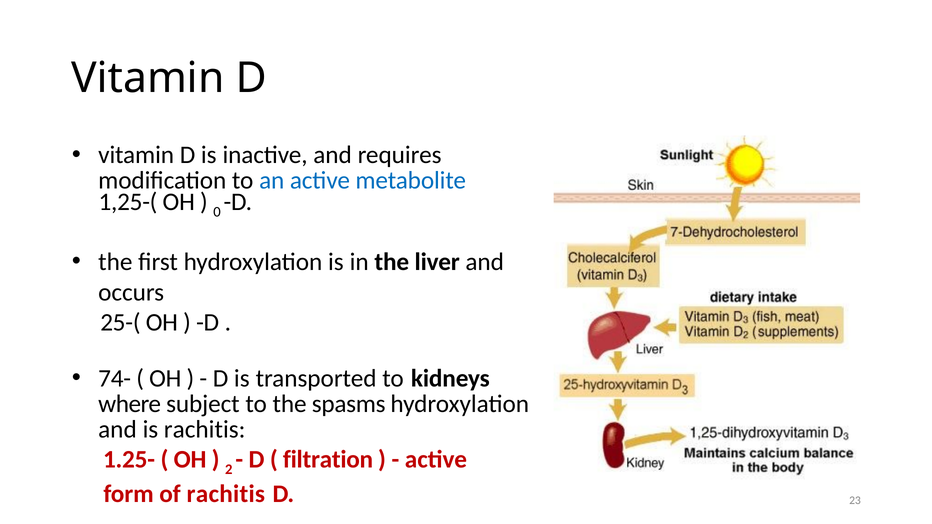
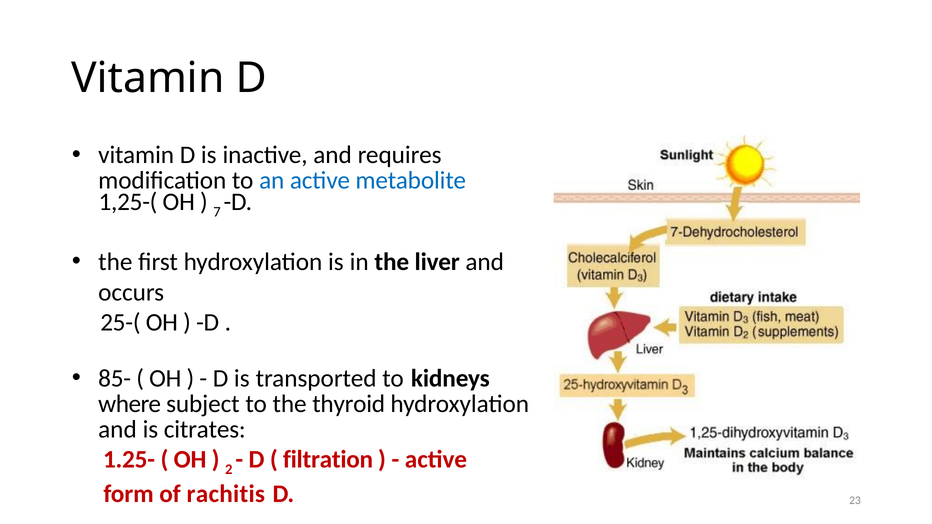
0: 0 -> 7 (217, 212)
74-: 74- -> 85- (115, 378)
spasms: spasms -> thyroid (349, 404)
is rachitis: rachitis -> citrates (205, 430)
